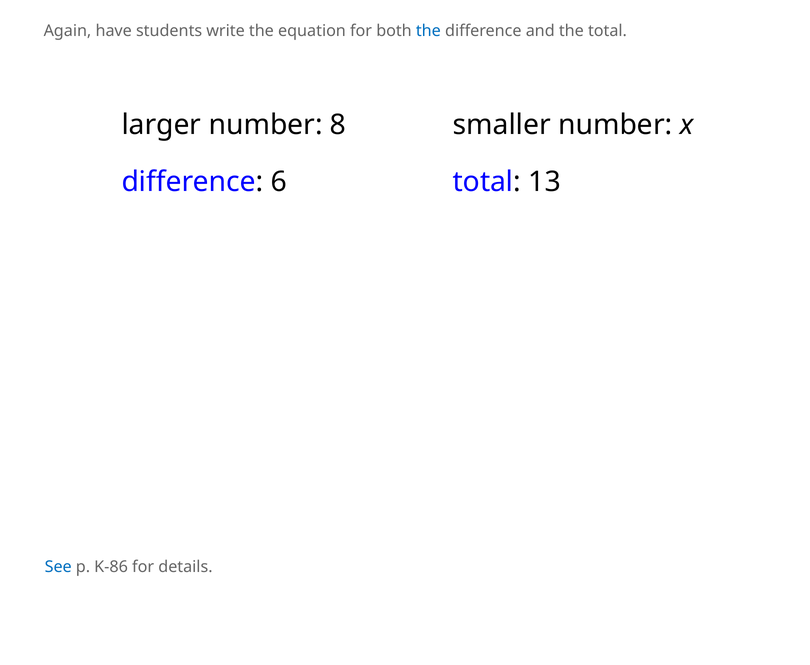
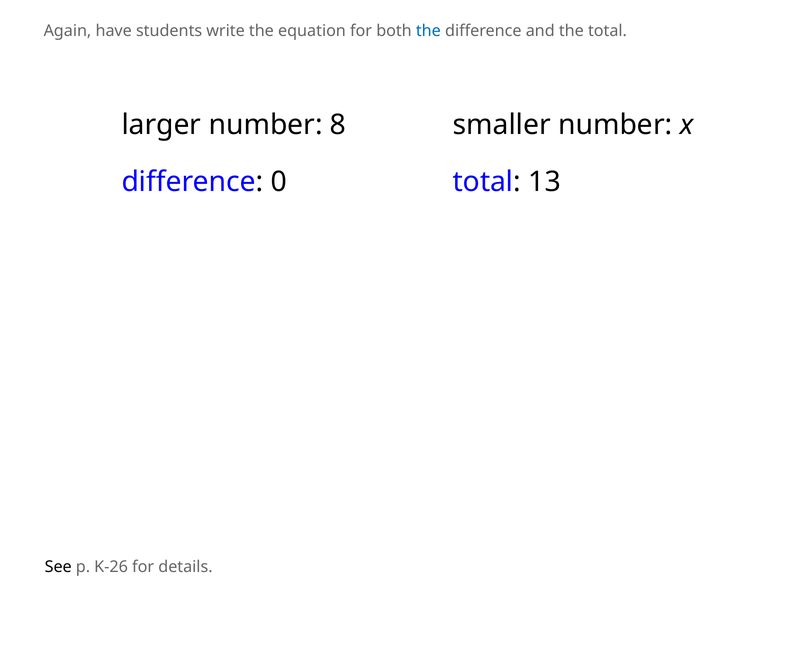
6: 6 -> 0 (279, 182)
See colour: blue -> black (58, 566)
K-86: K-86 -> K-26 (111, 566)
